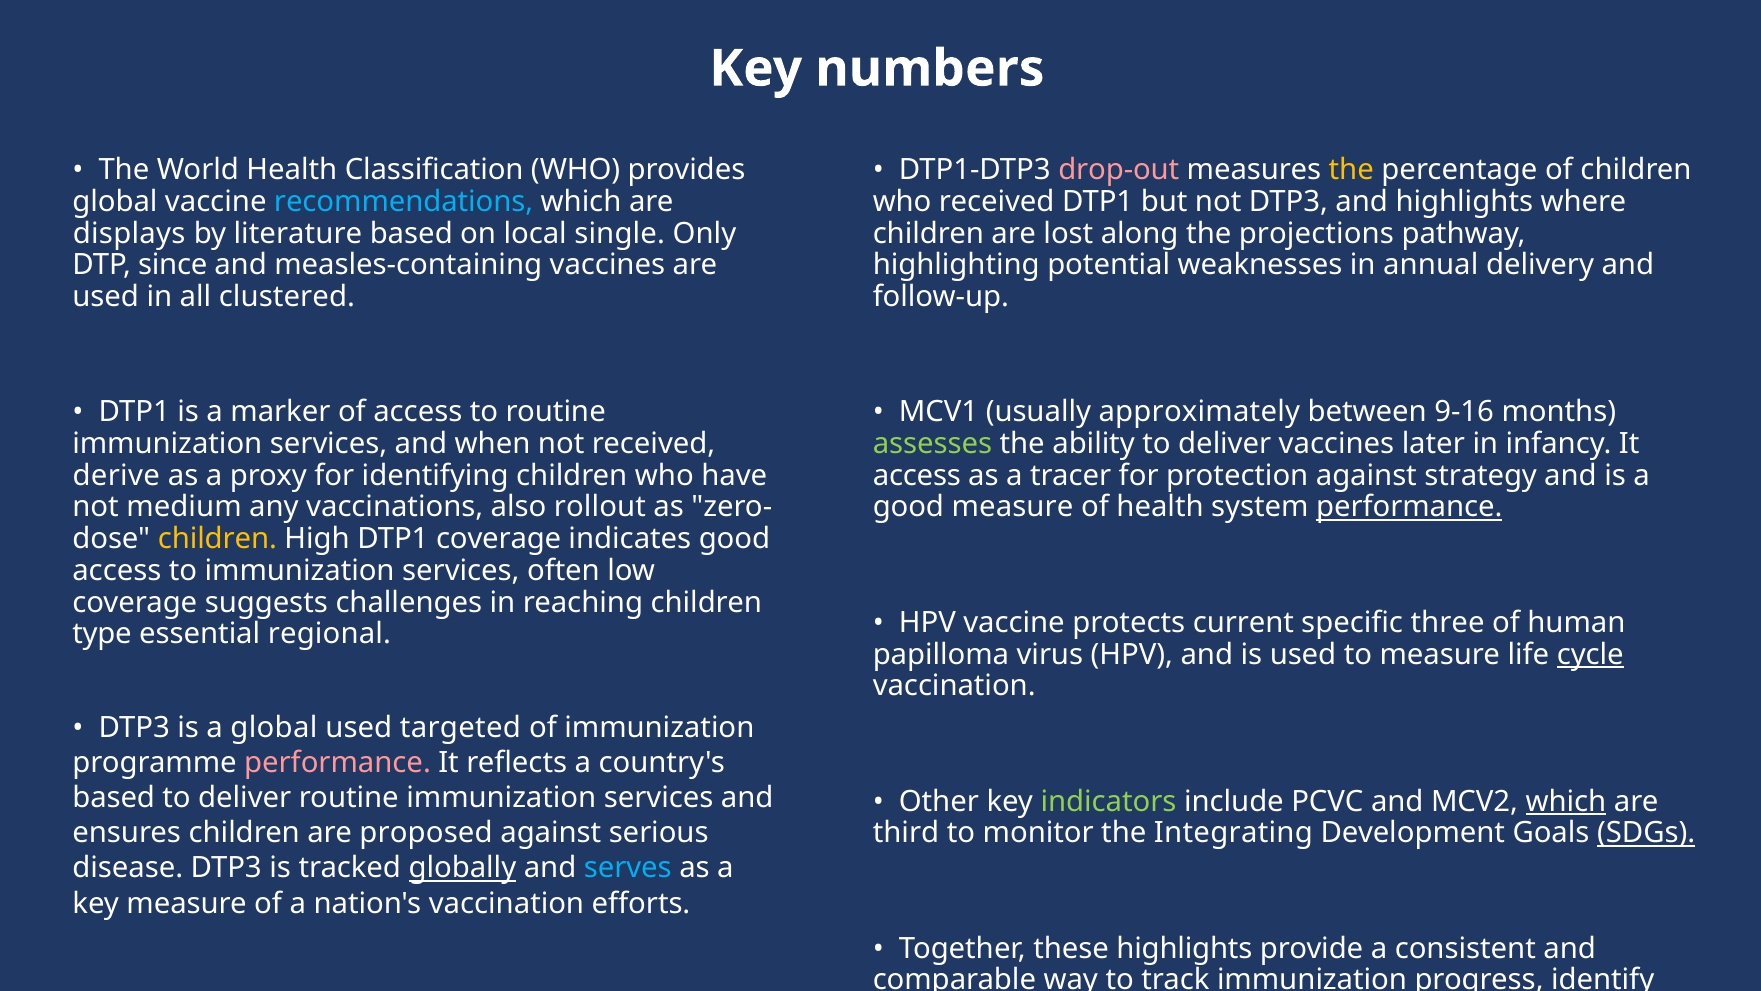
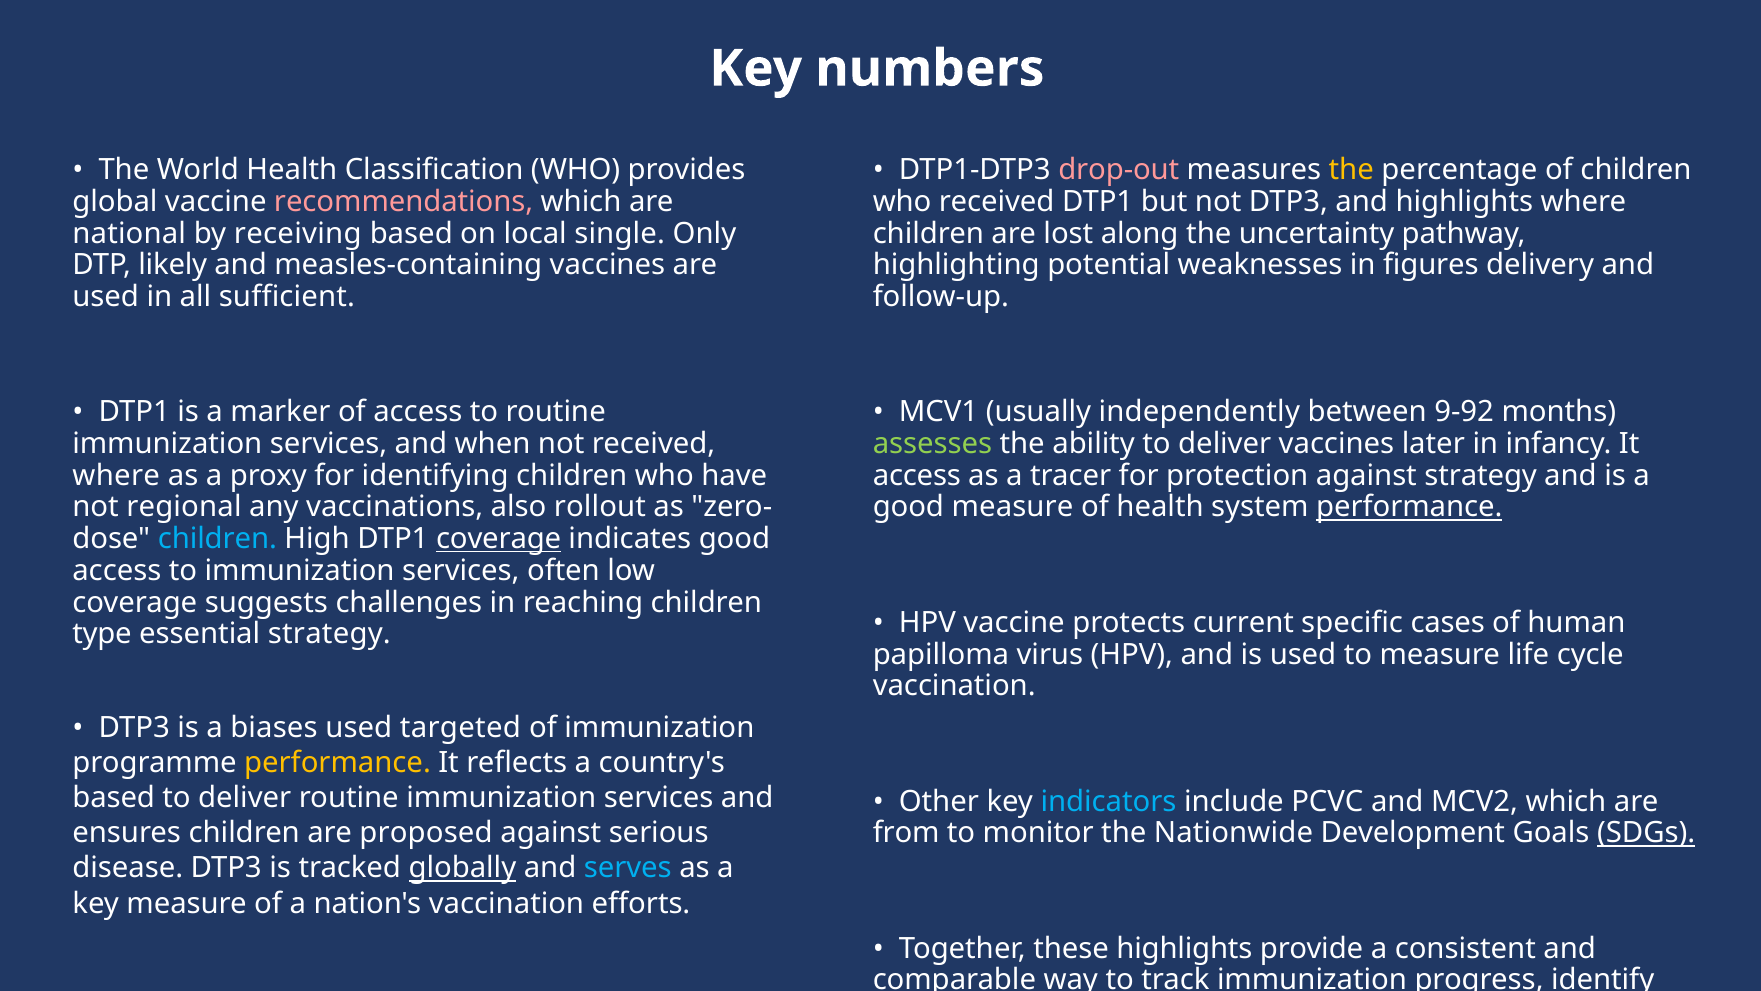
recommendations colour: light blue -> pink (404, 202)
displays: displays -> national (129, 233)
literature: literature -> receiving (298, 233)
projections: projections -> uncertainty (1317, 233)
since: since -> likely (173, 265)
annual: annual -> figures (1431, 265)
clustered: clustered -> sufficient (287, 297)
approximately: approximately -> independently (1199, 412)
9-16: 9-16 -> 9-92 (1464, 412)
derive: derive -> where (116, 475)
medium: medium -> regional (184, 507)
children colour: yellow -> light blue (217, 539)
coverage underline: none -> present (499, 539)
three: three -> cases (1448, 622)
essential regional: regional -> strategy (329, 634)
cycle underline: present -> none (1590, 654)
a global: global -> biases (274, 727)
performance colour: pink -> yellow (338, 762)
indicators colour: light green -> light blue (1109, 801)
which underline: present -> none (1566, 801)
third: third -> from (906, 833)
Integrating: Integrating -> Nationwide (1234, 833)
